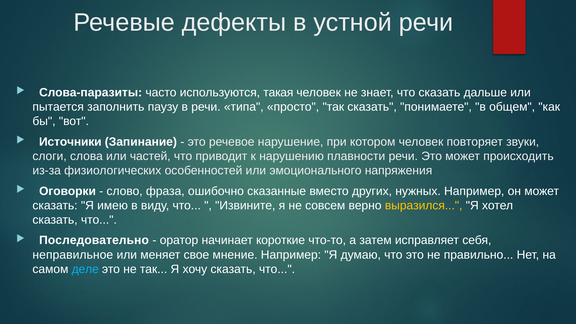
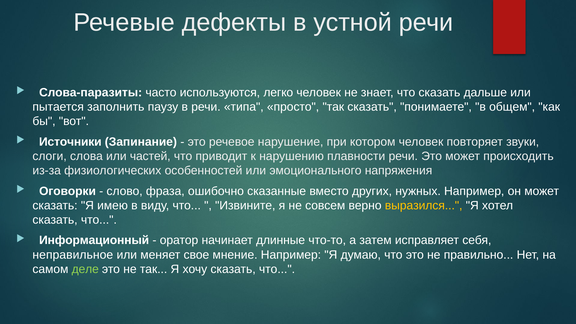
такая: такая -> легко (278, 93)
Последовательно: Последовательно -> Информационный (94, 240)
короткие: короткие -> длинные (281, 240)
деле colour: light blue -> light green (85, 269)
